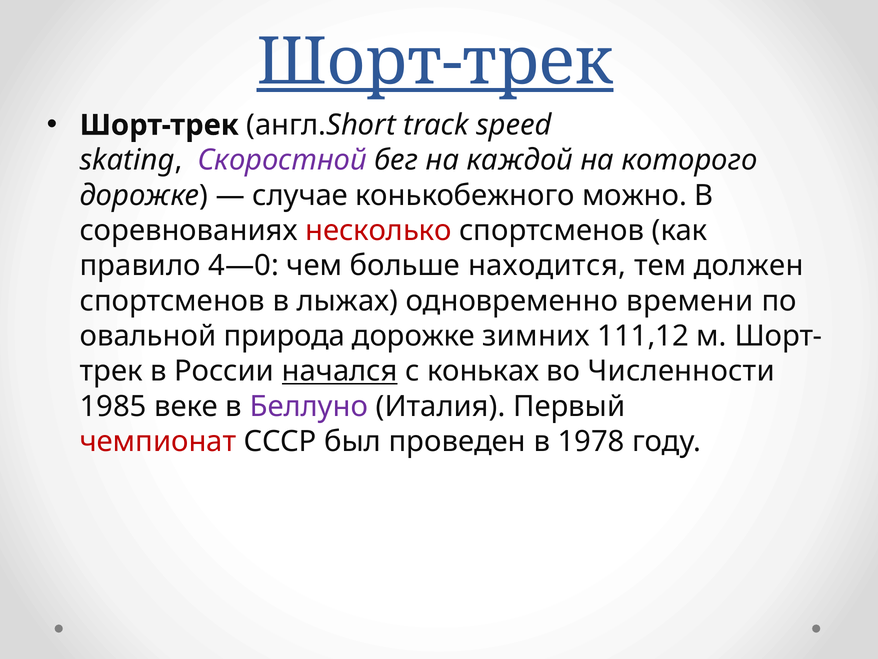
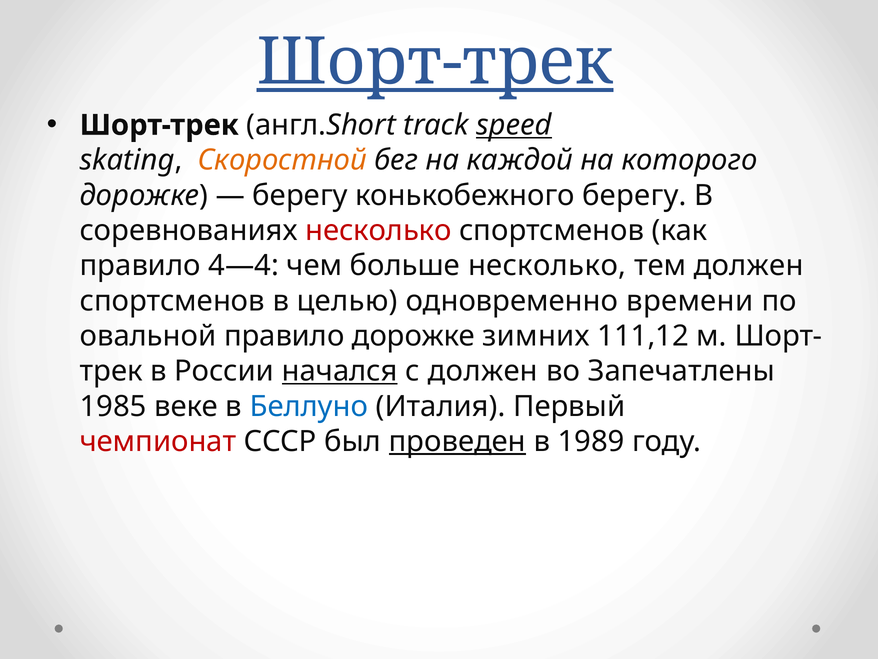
speed underline: none -> present (514, 125)
Скоростной colour: purple -> orange (282, 160)
случае: случае -> берегу (300, 195)
конькобежного можно: можно -> берегу (634, 195)
4—0: 4—0 -> 4—4 (244, 266)
больше находится: находится -> несколько (547, 266)
лыжах: лыжах -> целью (347, 301)
овальной природа: природа -> правило (284, 336)
с коньках: коньках -> должен (483, 371)
Численности: Численности -> Запечатлены (681, 371)
Беллуно colour: purple -> blue (309, 406)
проведен underline: none -> present (457, 441)
1978: 1978 -> 1989 (591, 441)
